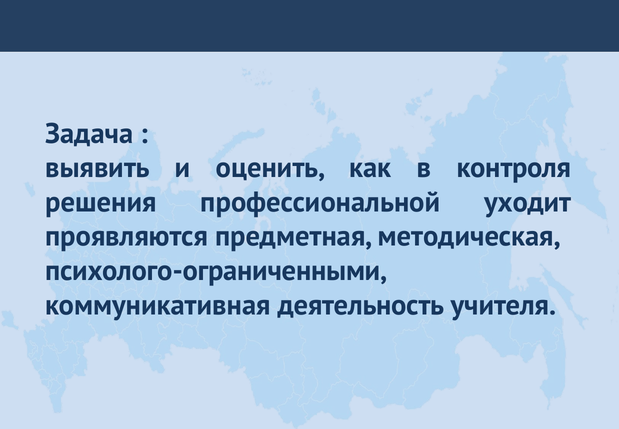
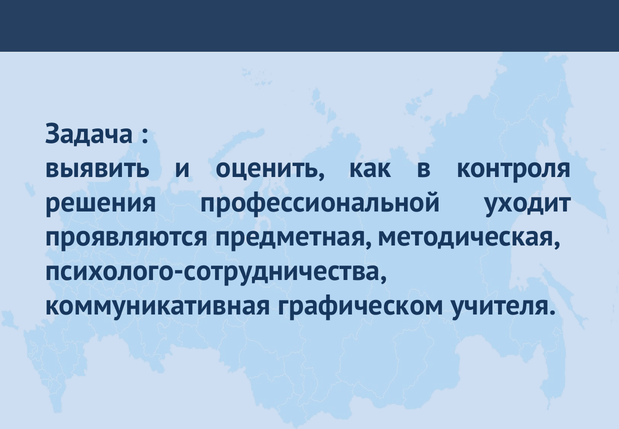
психолого-ограниченными: психолого-ограниченными -> психолого-сотрудничества (216, 271)
деятельность: деятельность -> графическом (361, 305)
